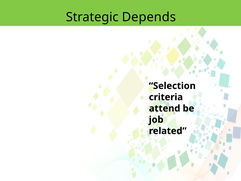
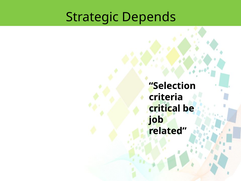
attend: attend -> critical (165, 108)
